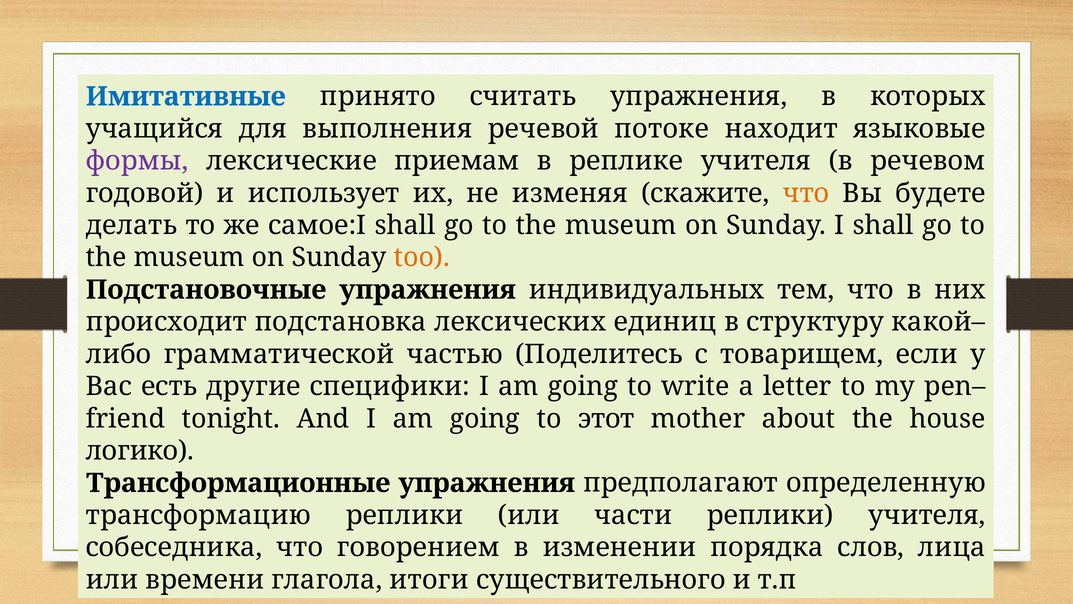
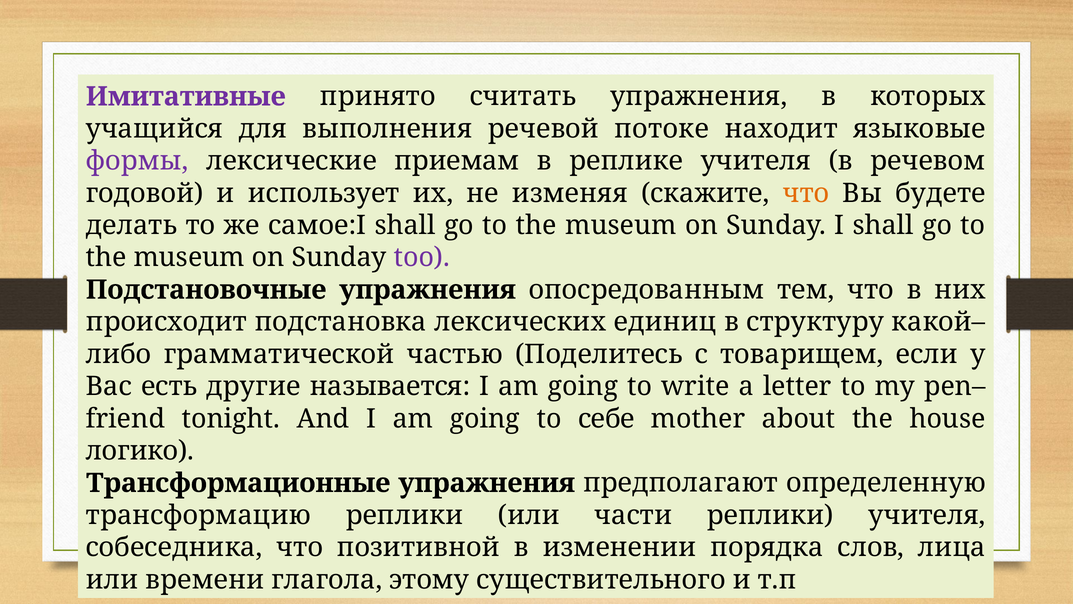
Имитативные colour: blue -> purple (186, 96)
too colour: orange -> purple (422, 257)
индивидуальных: индивидуальных -> опосредованным (647, 290)
специфики: специфики -> называется (390, 386)
этот: этот -> себе (606, 418)
говорением: говорением -> позитивной (418, 547)
итоги: итоги -> этому (429, 579)
